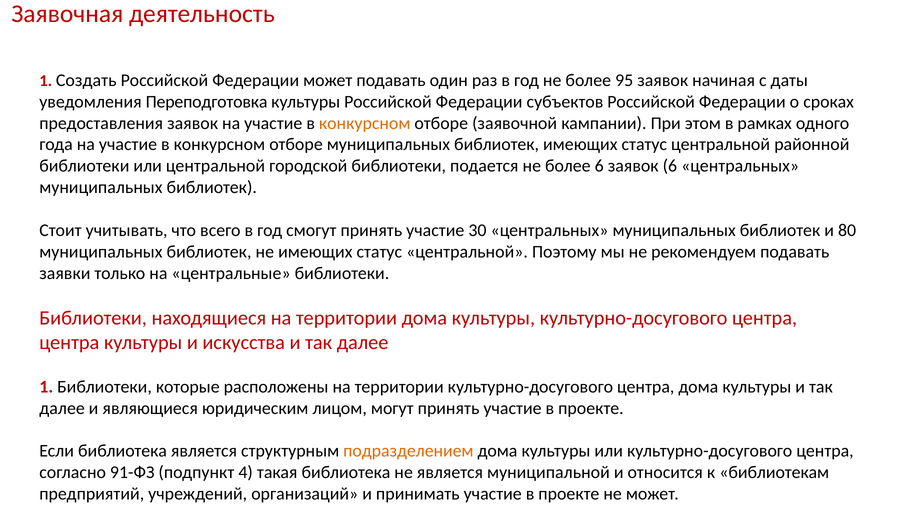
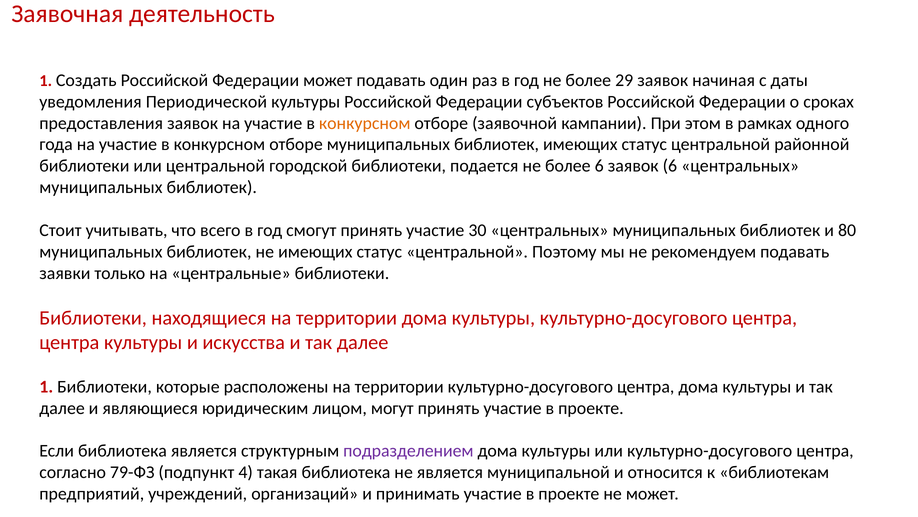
95: 95 -> 29 (624, 80)
Переподготовка: Переподготовка -> Периодической (206, 102)
подразделением colour: orange -> purple (408, 451)
91-ФЗ: 91-ФЗ -> 79-ФЗ (132, 472)
